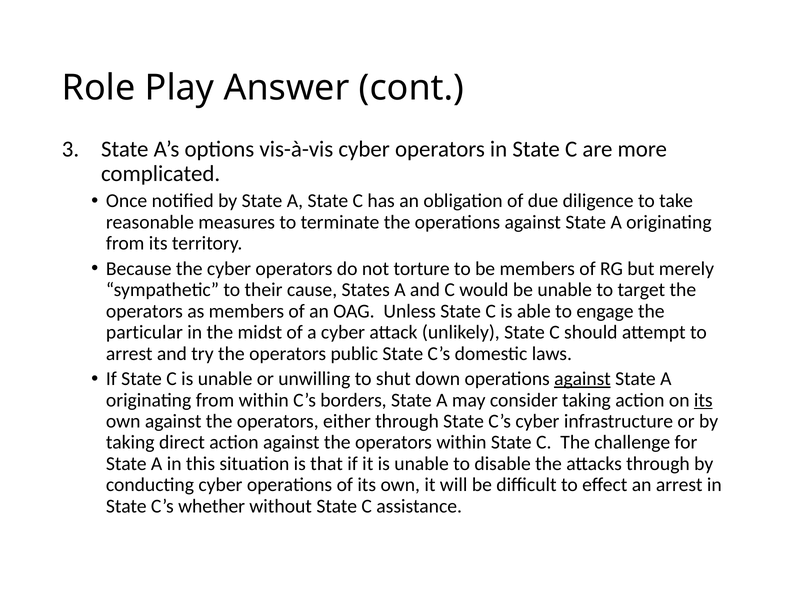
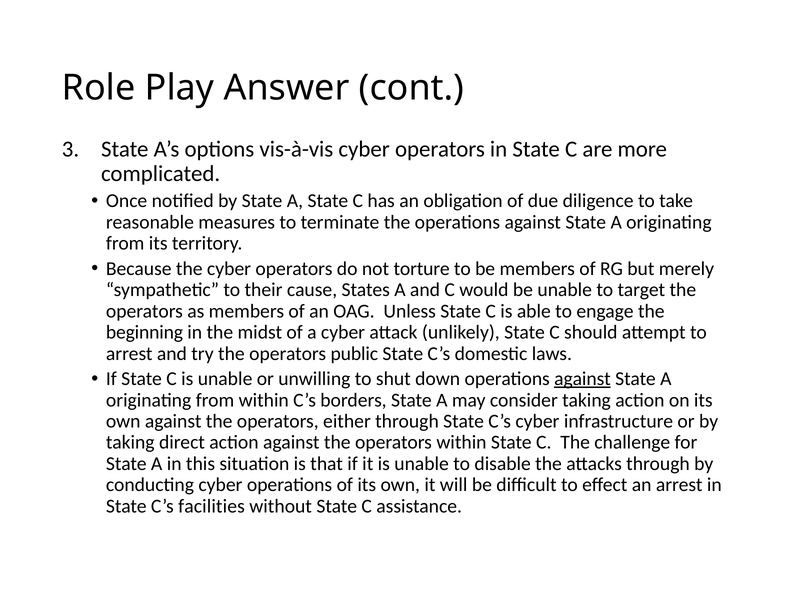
particular: particular -> beginning (144, 332)
its underline: present -> none (703, 400)
whether: whether -> facilities (211, 506)
